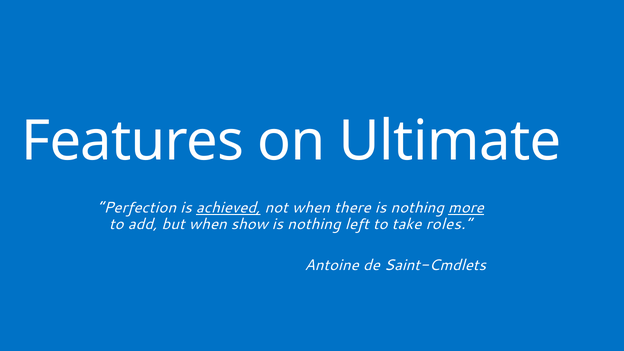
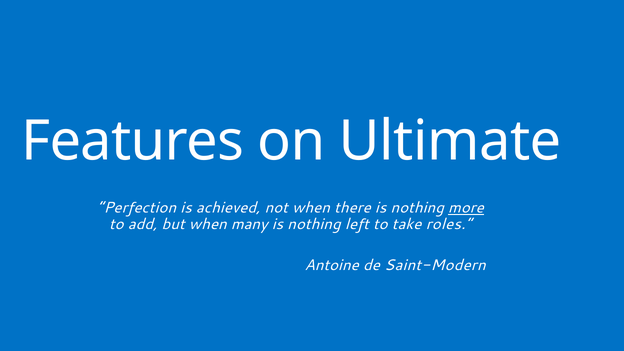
achieved underline: present -> none (228, 208)
show: show -> many (249, 224)
Saint-Cmdlets: Saint-Cmdlets -> Saint-Modern (435, 265)
